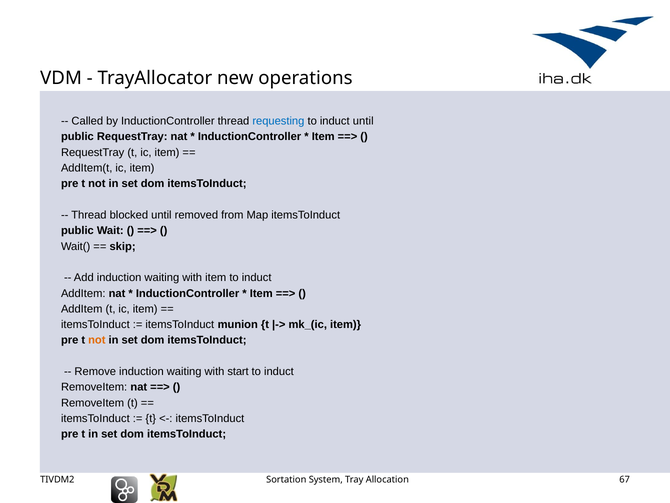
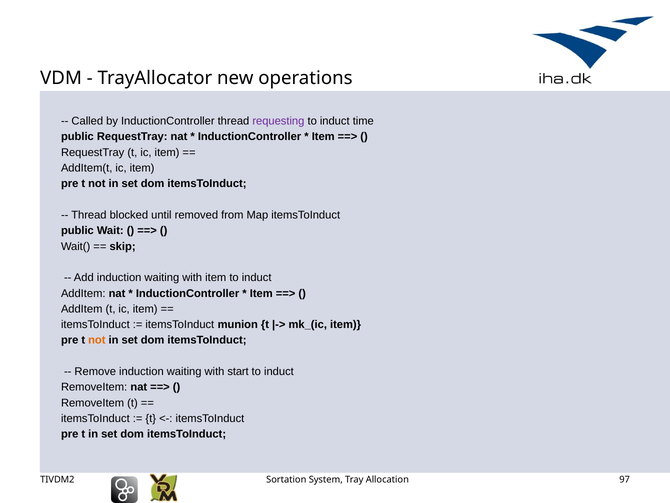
requesting colour: blue -> purple (278, 121)
induct until: until -> time (363, 121)
67: 67 -> 97 (625, 479)
